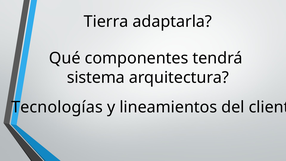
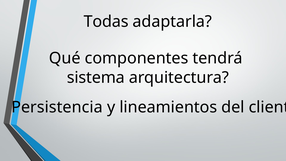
Tierra: Tierra -> Todas (106, 21)
Tecnologías: Tecnologías -> Persistencia (57, 107)
